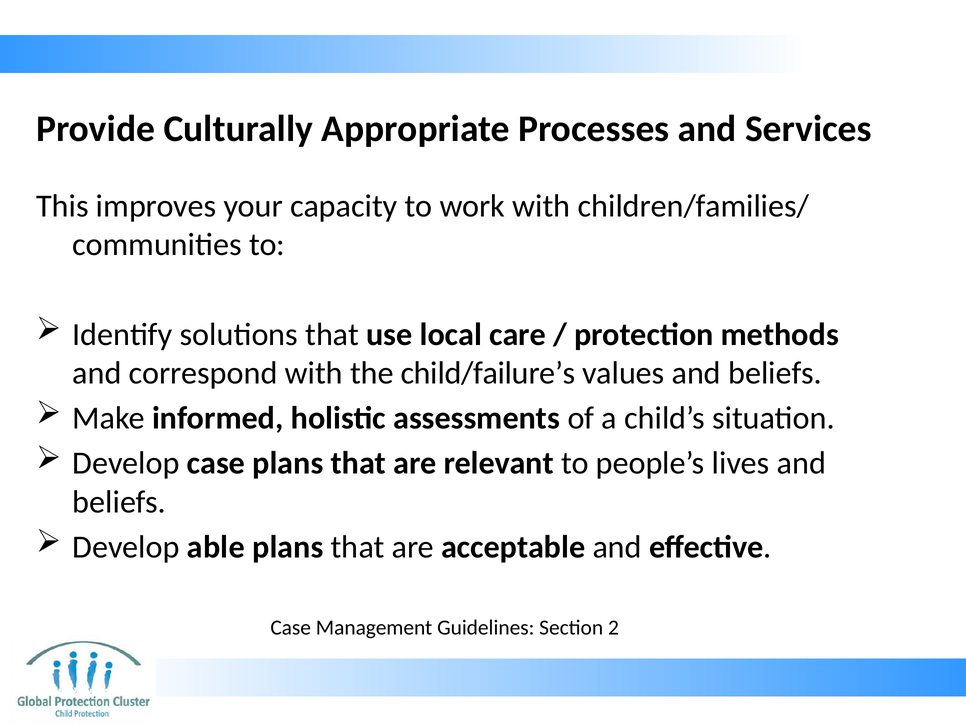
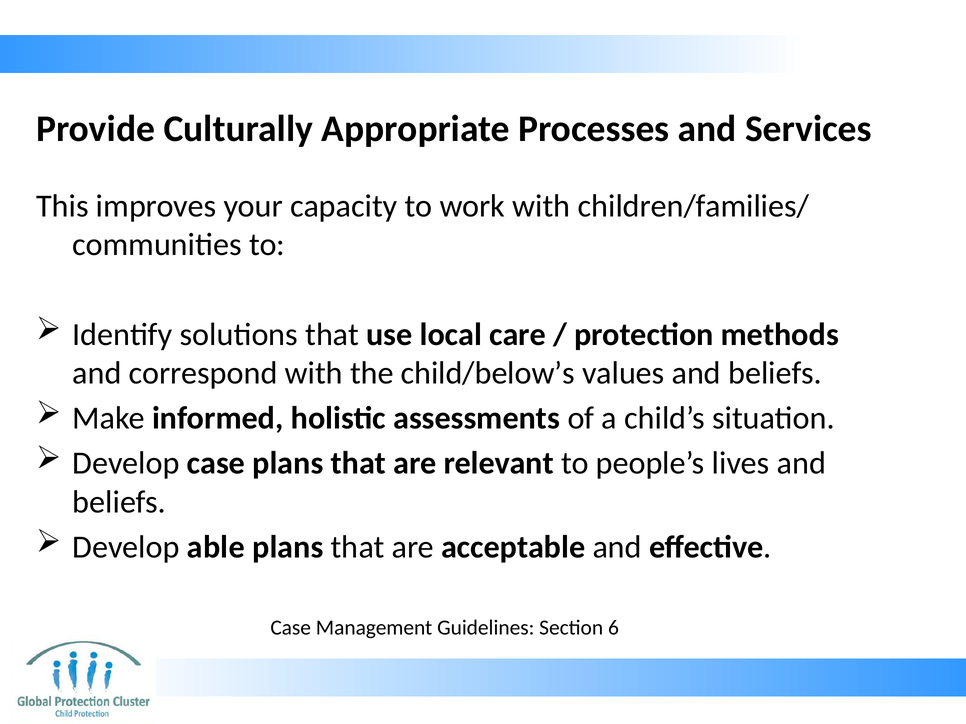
child/failure’s: child/failure’s -> child/below’s (488, 373)
2: 2 -> 6 (613, 628)
